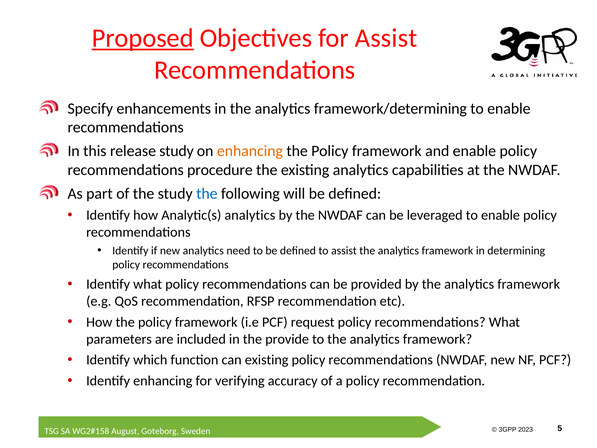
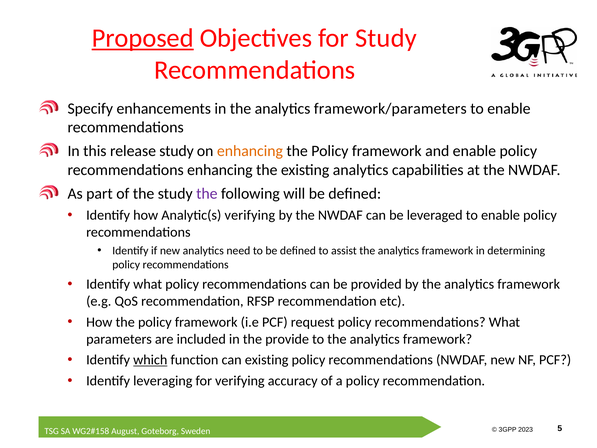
for Assist: Assist -> Study (386, 38)
framework/determining: framework/determining -> framework/parameters (390, 108)
recommendations procedure: procedure -> enhancing (220, 170)
the colour: blue -> purple (207, 193)
Analytic(s analytics: analytics -> verifying (250, 215)
which underline: none -> present (150, 360)
Identify enhancing: enhancing -> leveraging (163, 381)
